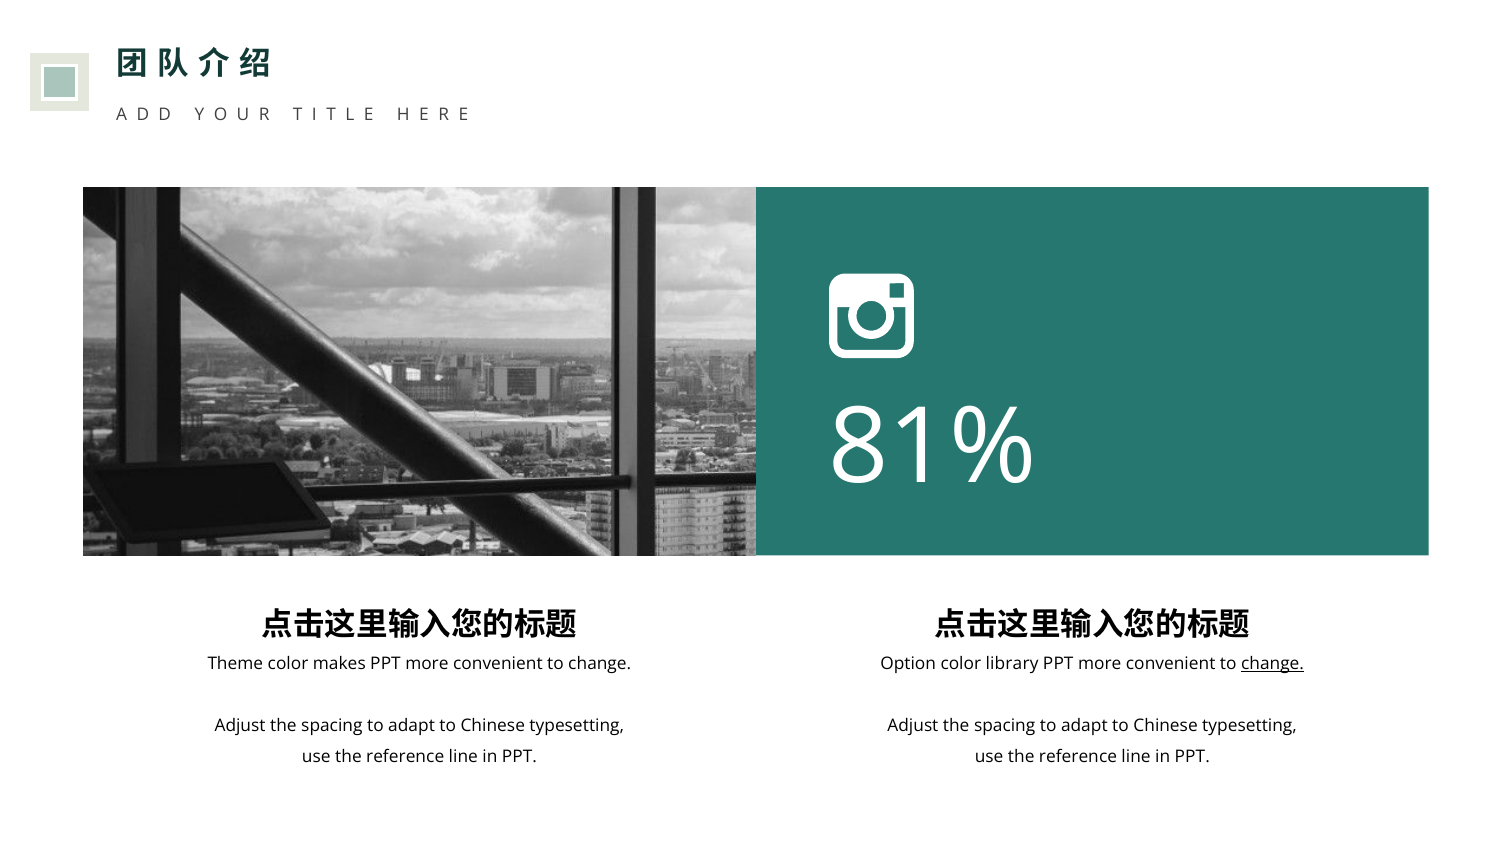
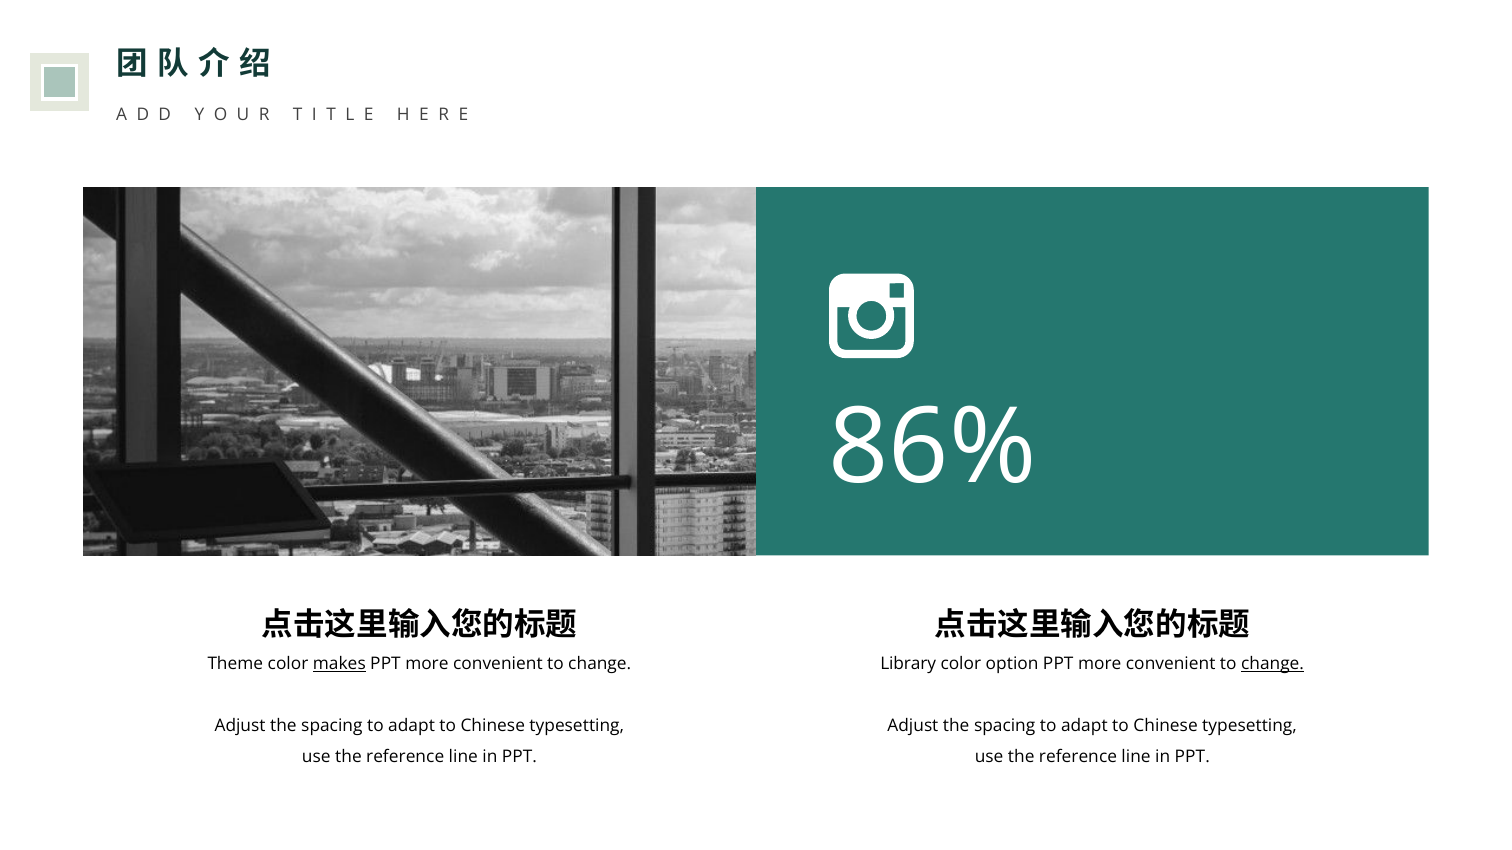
81%: 81% -> 86% (932, 448)
makes underline: none -> present (339, 664)
Option: Option -> Library (908, 664)
library: library -> option (1012, 664)
